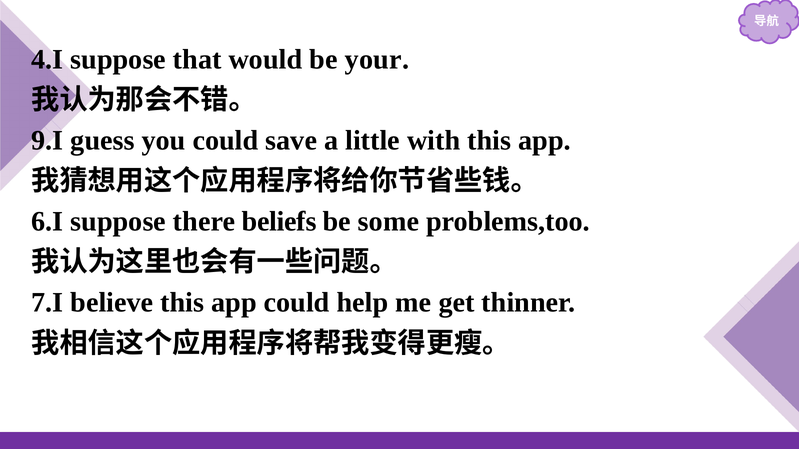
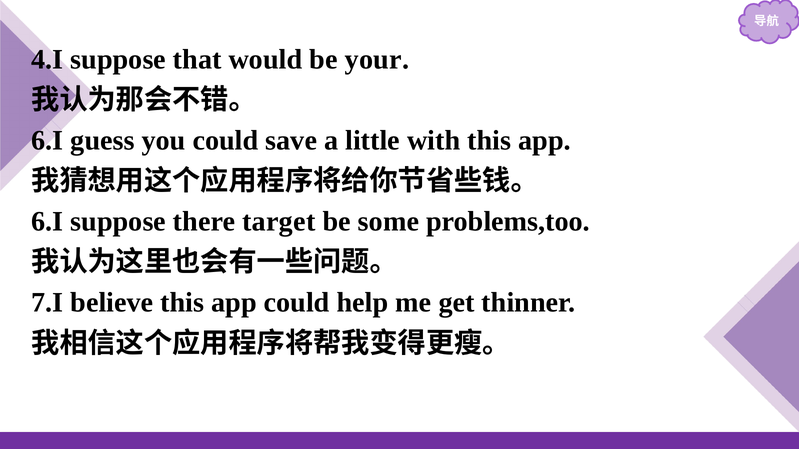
9.I: 9.I -> 6.I (47, 141)
beliefs: beliefs -> target (279, 222)
